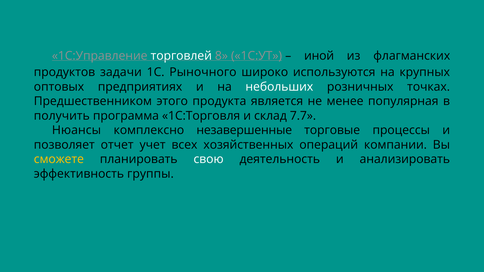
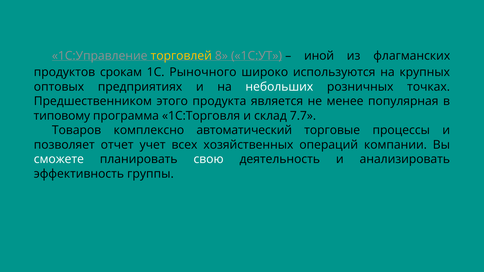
торговлей colour: white -> yellow (181, 56)
задачи: задачи -> срокам (121, 72)
получить: получить -> типовому (62, 116)
Нюансы: Нюансы -> Товаров (77, 130)
незавершенные: незавершенные -> автоматический (244, 130)
сможете colour: yellow -> white (59, 159)
